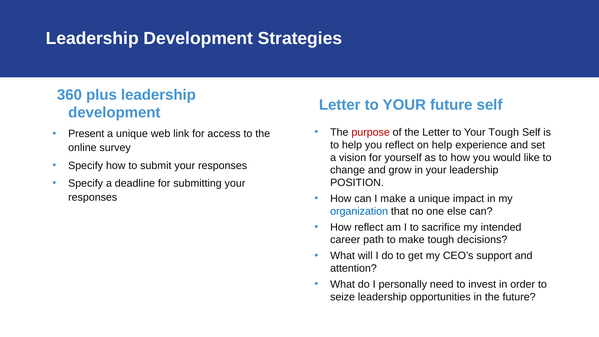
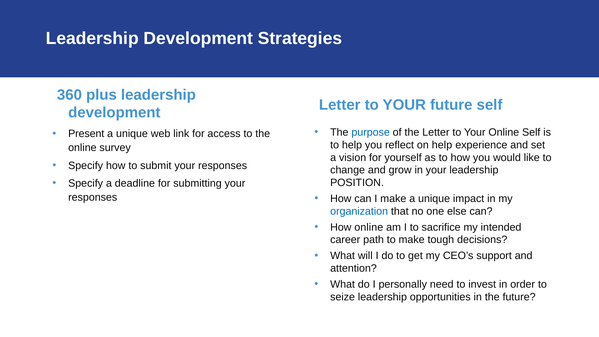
purpose colour: red -> blue (371, 132)
Your Tough: Tough -> Online (504, 132)
How reflect: reflect -> online (369, 227)
